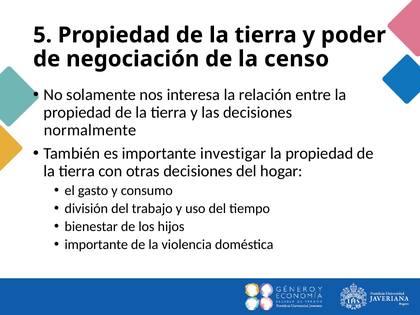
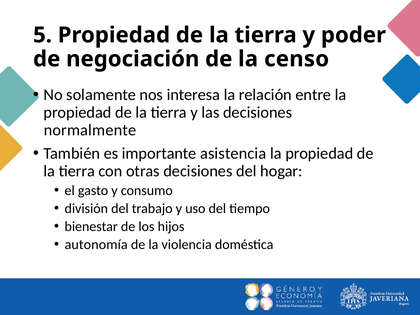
investigar: investigar -> asistencia (233, 153)
importante: importante -> autonomía (96, 244)
